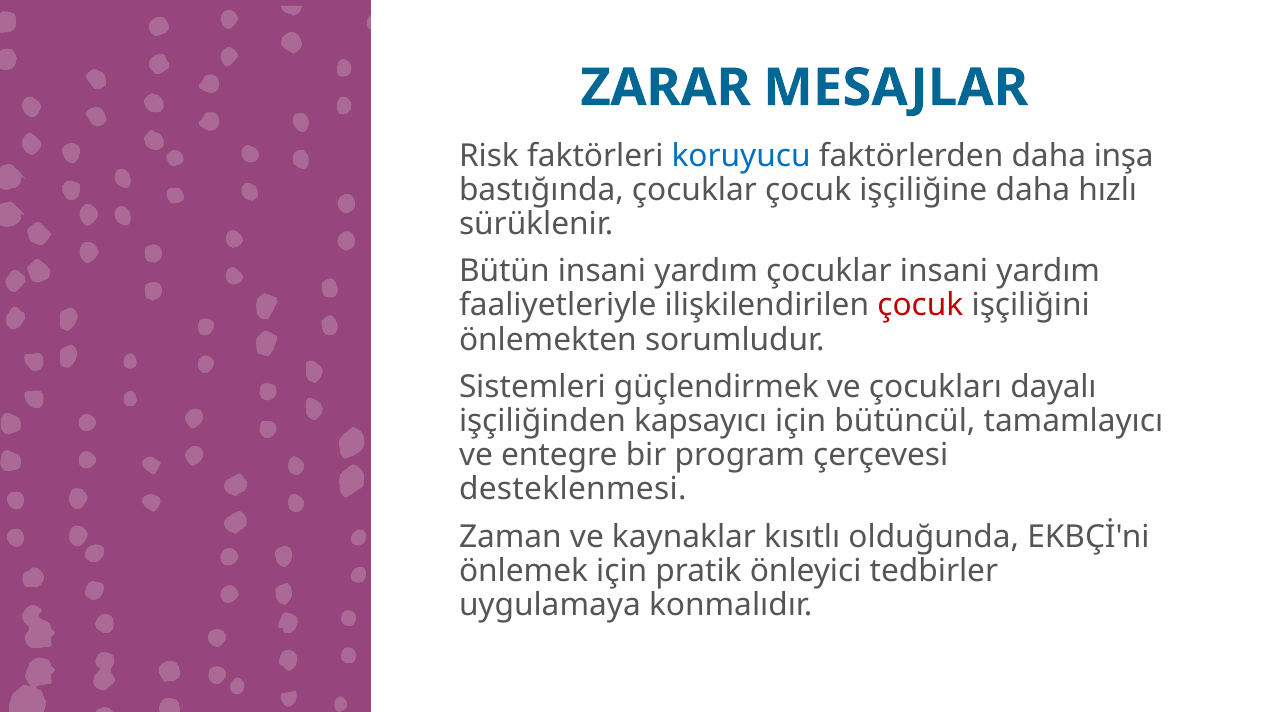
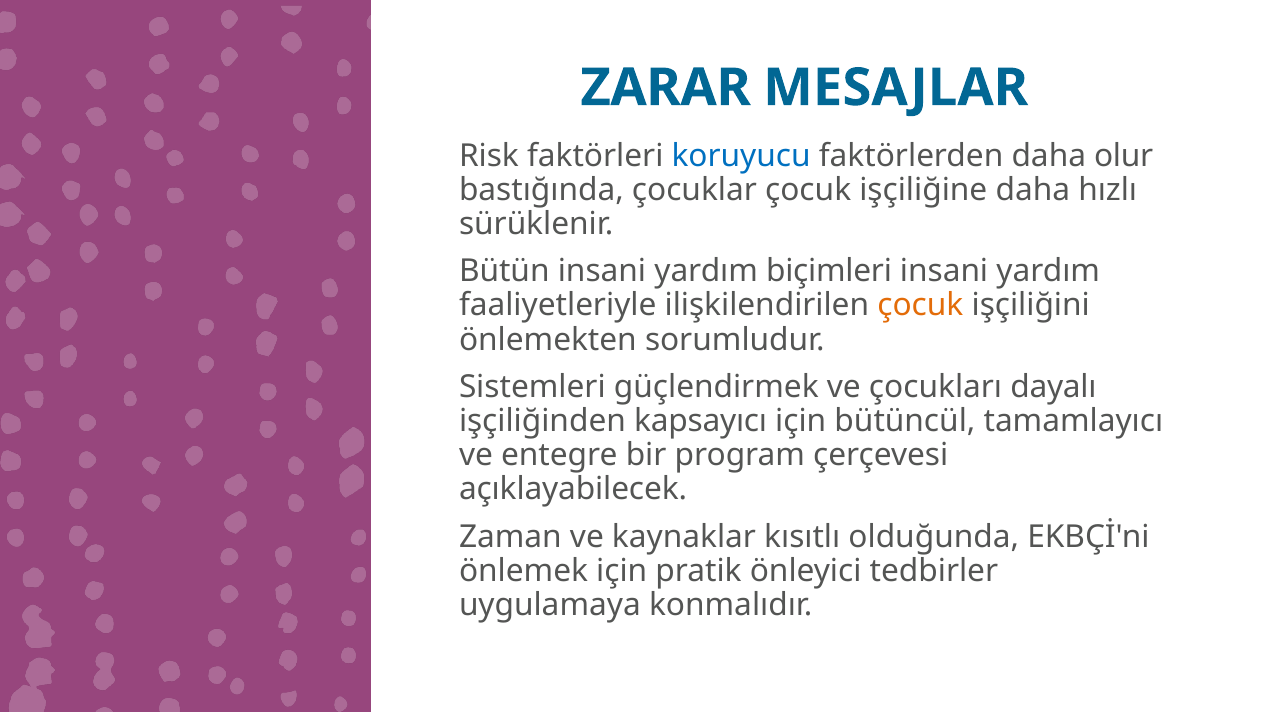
inşa: inşa -> olur (1124, 156)
yardım çocuklar: çocuklar -> biçimleri (829, 271)
çocuk colour: red -> orange (920, 305)
desteklenmesi: desteklenmesi -> açıklayabilecek (573, 489)
